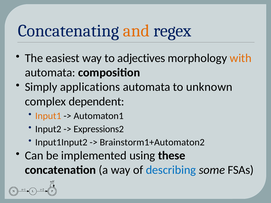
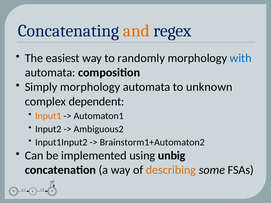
adjectives: adjectives -> randomly (141, 58)
with colour: orange -> blue (241, 58)
Simply applications: applications -> morphology (90, 87)
Expressions2: Expressions2 -> Ambiguous2 (99, 129)
these: these -> unbig (172, 156)
describing colour: blue -> orange (171, 170)
